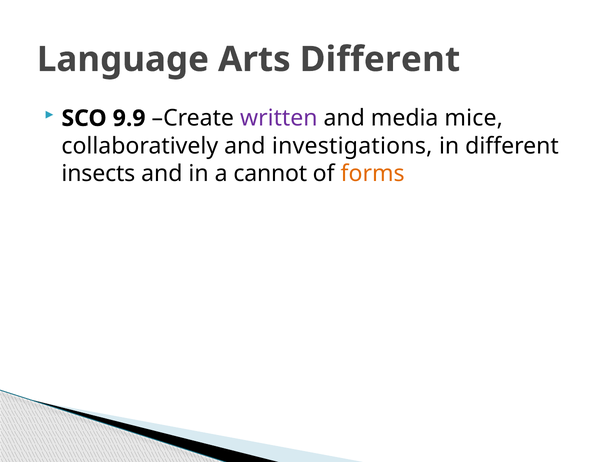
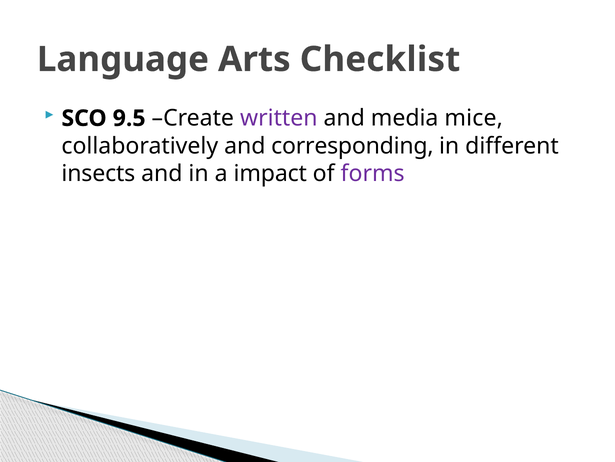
Arts Different: Different -> Checklist (380, 59)
9.9: 9.9 -> 9.5 (129, 118)
investigations: investigations -> corresponding (352, 146)
cannot: cannot -> impact (270, 174)
forms colour: orange -> purple (373, 174)
